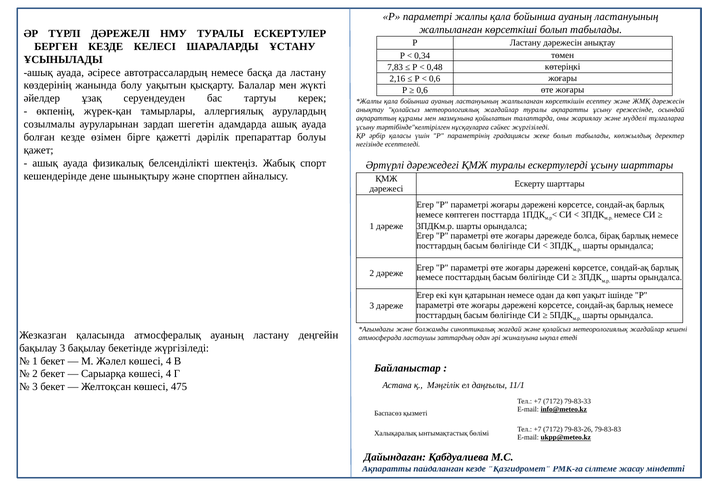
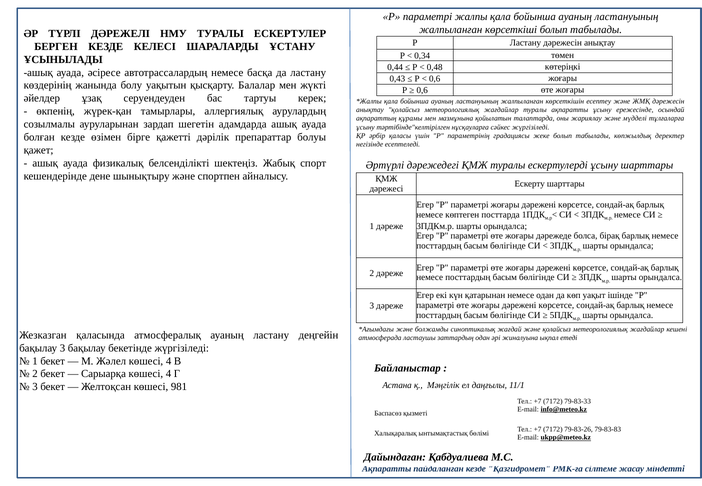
7,83: 7,83 -> 0,44 (395, 67)
2,16: 2,16 -> 0,43 (397, 79)
475: 475 -> 981 (179, 387)
